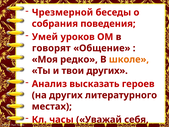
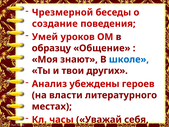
собрания: собрания -> создание (55, 24)
говорят: говорят -> образцу (51, 48)
редко: редко -> знают (79, 59)
школе colour: orange -> blue (129, 59)
высказать: высказать -> убеждены (94, 84)
на других: других -> власти (66, 95)
